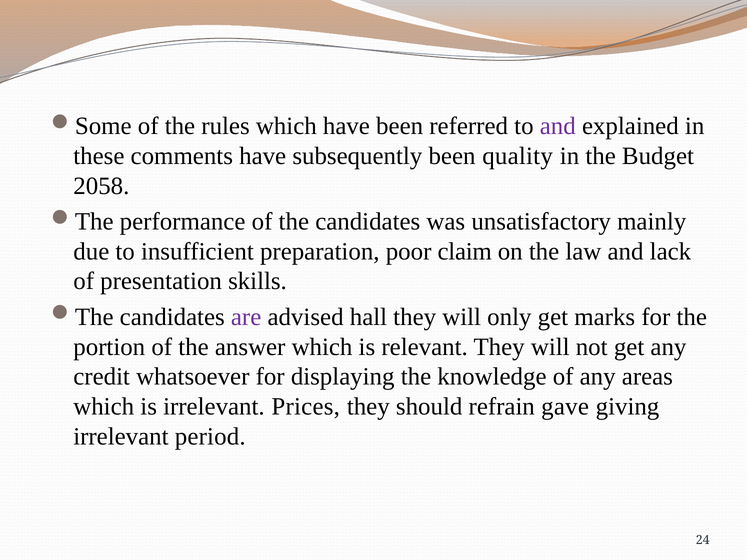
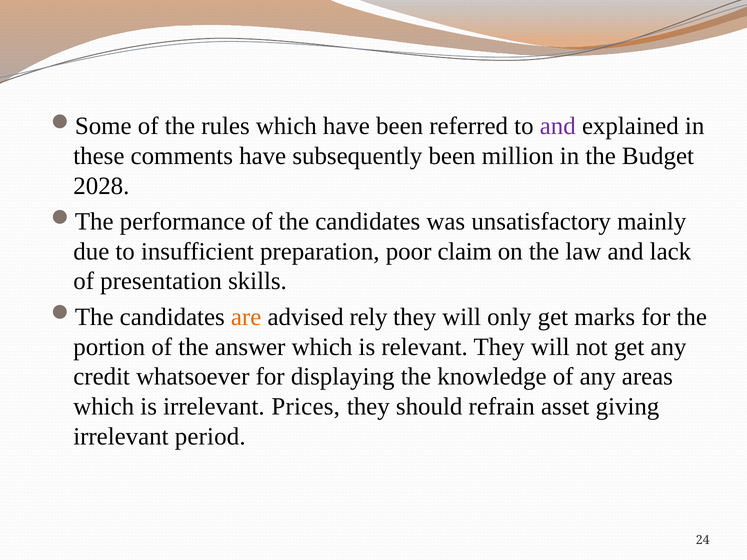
quality: quality -> million (518, 156)
2058: 2058 -> 2028 (101, 186)
are colour: purple -> orange (246, 317)
hall: hall -> rely (369, 317)
gave: gave -> asset (565, 407)
